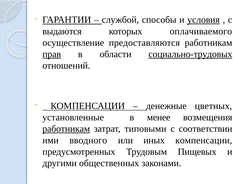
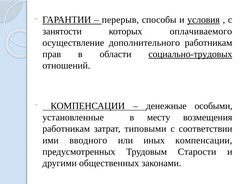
службой: службой -> перерыв (120, 20)
выдаются: выдаются -> занятости (62, 31)
предоставляются: предоставляются -> дополнительного (144, 43)
прав underline: present -> none (52, 54)
цветных: цветных -> особыми (214, 106)
менее: менее -> месту (159, 117)
работникам underline: present -> none (66, 129)
Пищевых: Пищевых -> Старости (197, 151)
